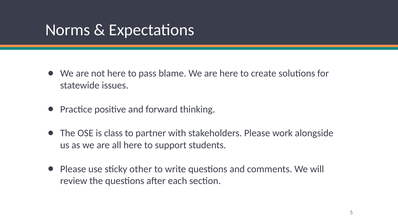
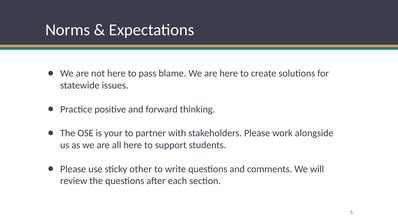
class: class -> your (113, 133)
